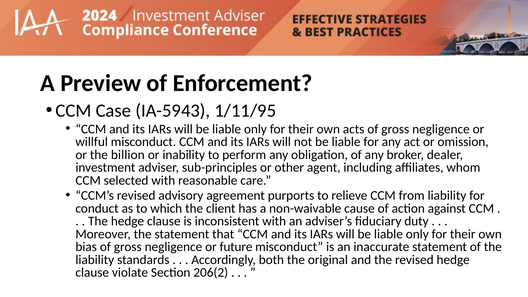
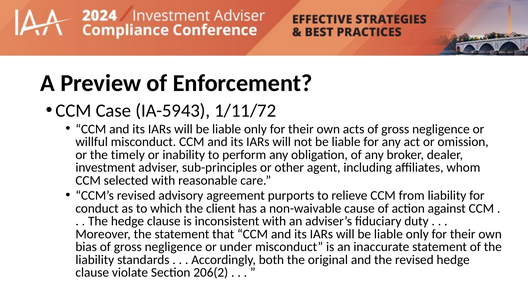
1/11/95: 1/11/95 -> 1/11/72 (245, 111)
billion: billion -> timely (128, 155)
future: future -> under (236, 247)
